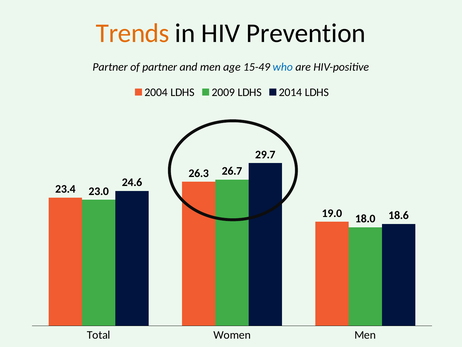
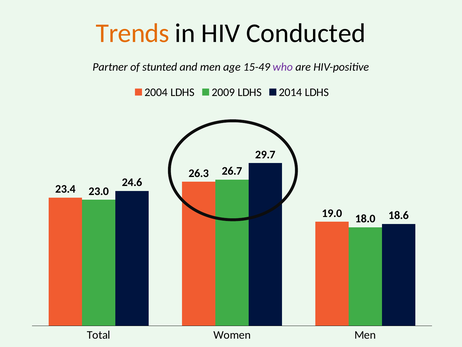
Prevention: Prevention -> Conducted (306, 33)
of partner: partner -> stunted (160, 67)
who colour: blue -> purple (283, 67)
